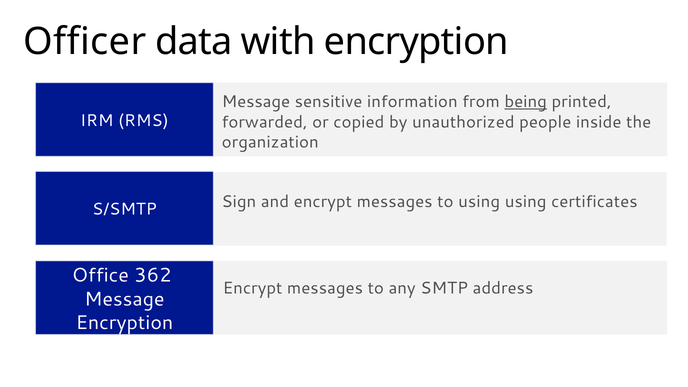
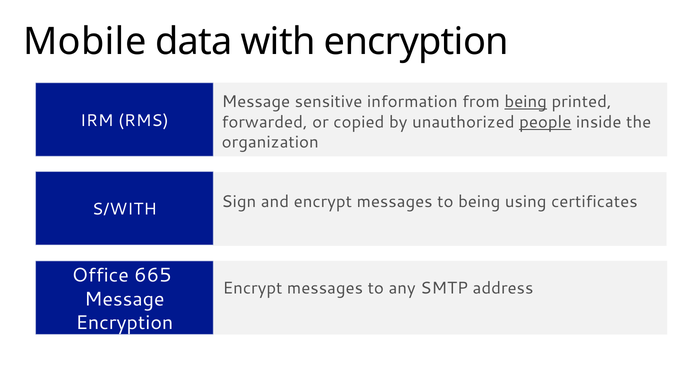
Officer: Officer -> Mobile (85, 42)
people underline: none -> present (545, 122)
S/SMTP: S/SMTP -> S/WITH (124, 209)
to using: using -> being (479, 202)
362: 362 -> 665 (153, 275)
